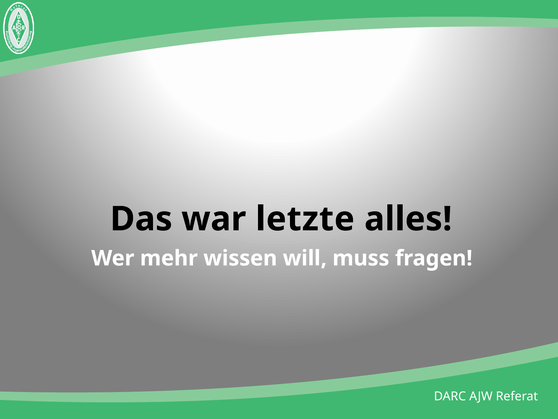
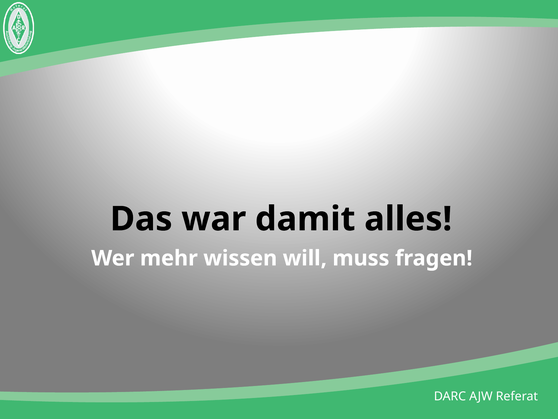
letzte: letzte -> damit (305, 219)
